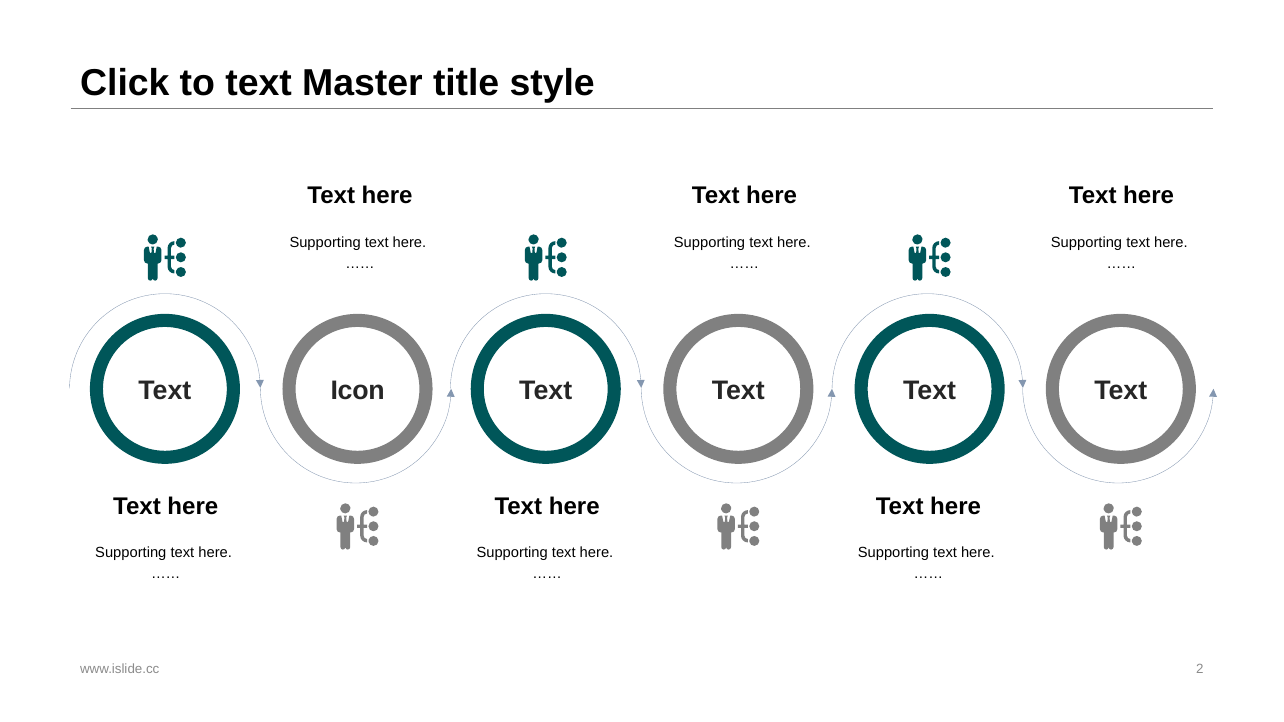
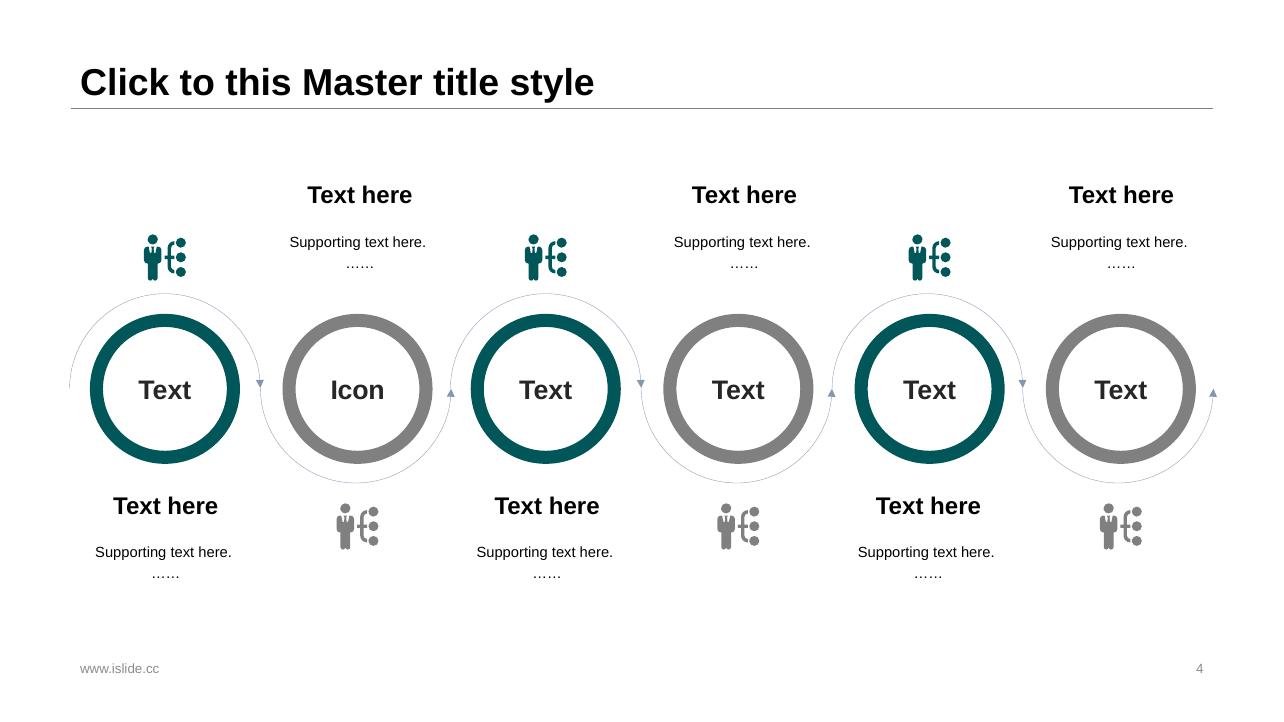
to text: text -> this (259, 83)
2: 2 -> 4 (1200, 669)
